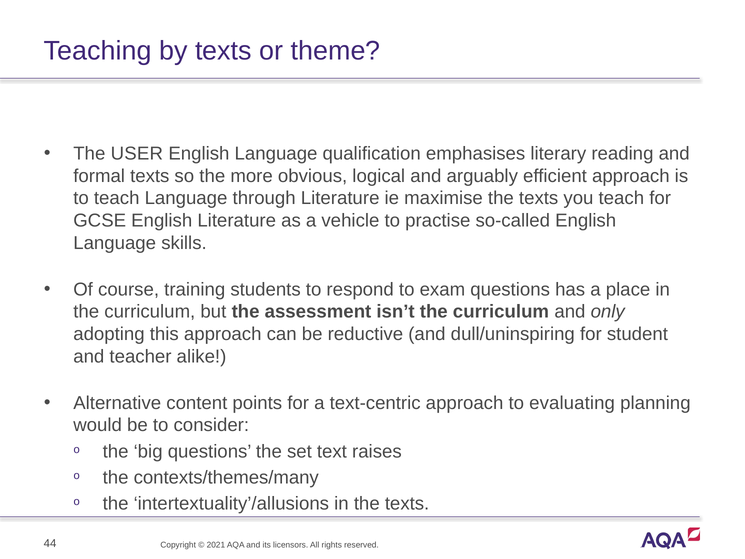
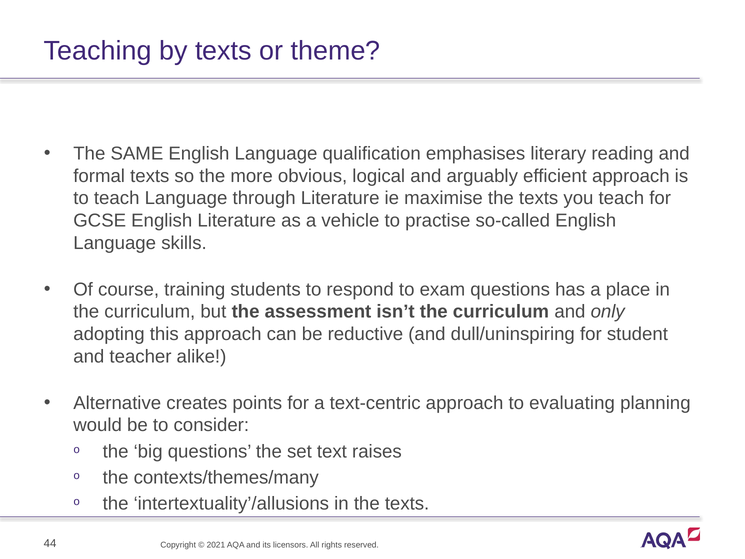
USER: USER -> SAME (137, 154)
content: content -> creates (197, 403)
